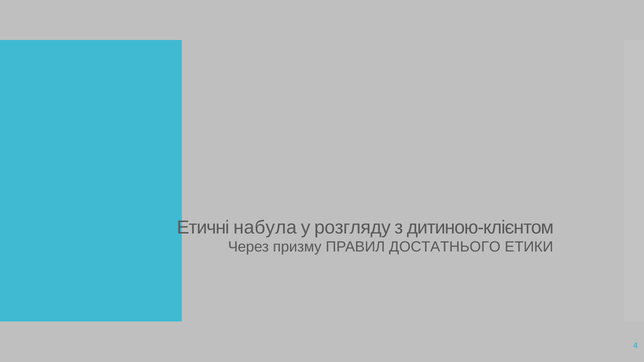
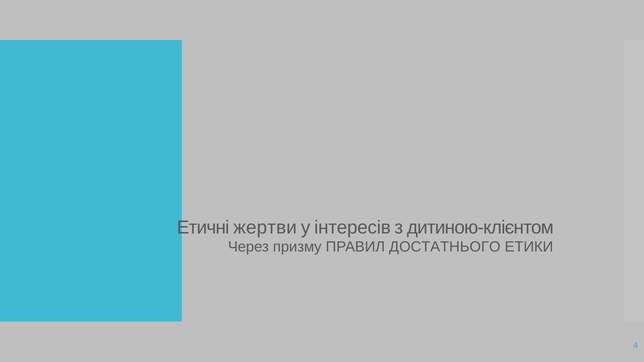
набула: набула -> жертви (265, 228)
розгляду: розгляду -> інтересів (353, 228)
